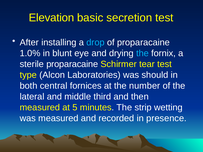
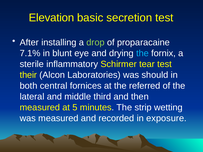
drop colour: light blue -> light green (96, 43)
1.0%: 1.0% -> 7.1% (30, 53)
sterile proparacaine: proparacaine -> inflammatory (72, 64)
type: type -> their (28, 75)
number: number -> referred (145, 86)
presence: presence -> exposure (166, 118)
